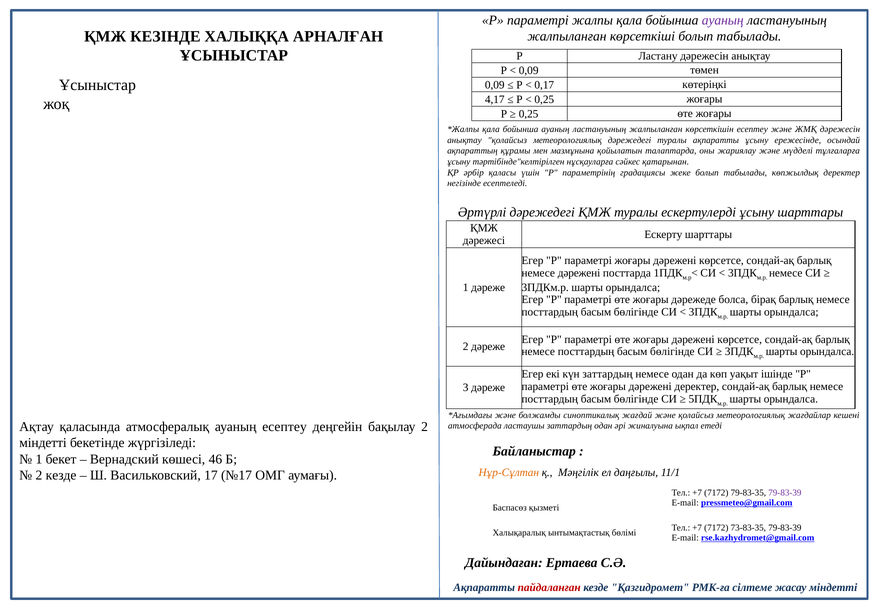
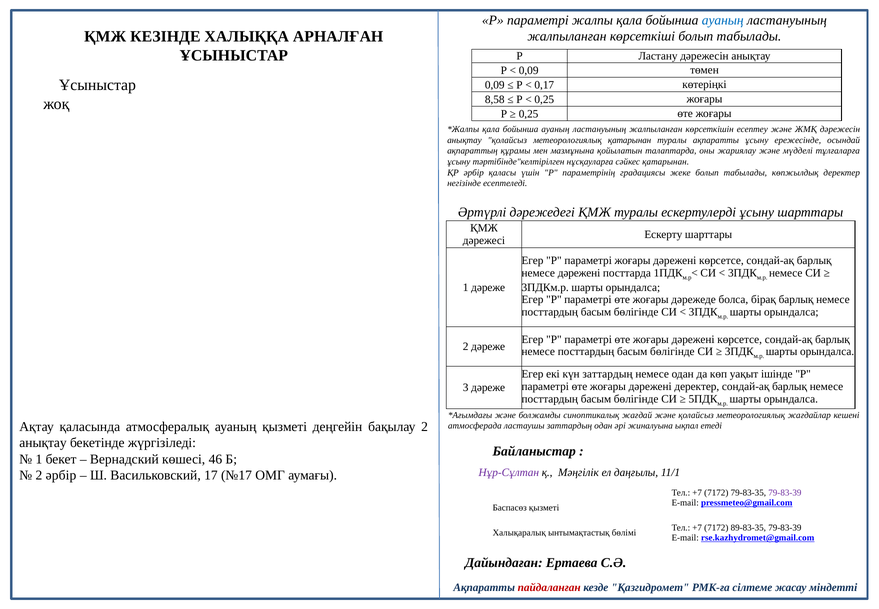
ауаның colour: purple -> blue (723, 20)
4,17: 4,17 -> 8,58 (495, 100)
метеорологиялық дәрежедегі: дәрежедегі -> қатарынан (630, 140)
ауаның есептеу: есептеу -> қызметі (285, 426)
міндетті: міндетті -> анықтау (43, 443)
Нұр-Сұлтан colour: orange -> purple (509, 472)
2 кезде: кезде -> әрбір (61, 475)
73-83-35: 73-83-35 -> 89-83-35 (748, 527)
